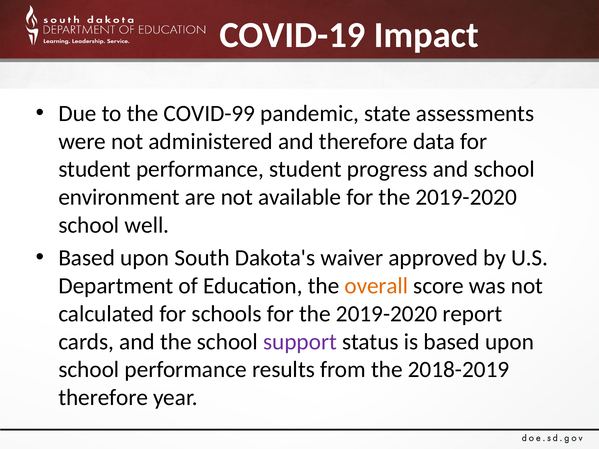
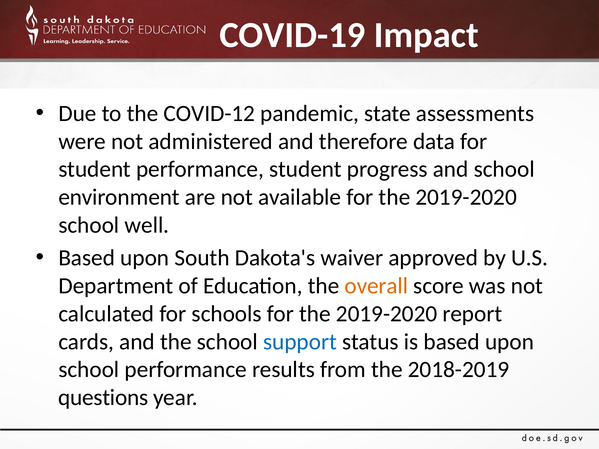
COVID-99: COVID-99 -> COVID-12 (209, 113)
support colour: purple -> blue (300, 342)
therefore: therefore -> questions (103, 398)
